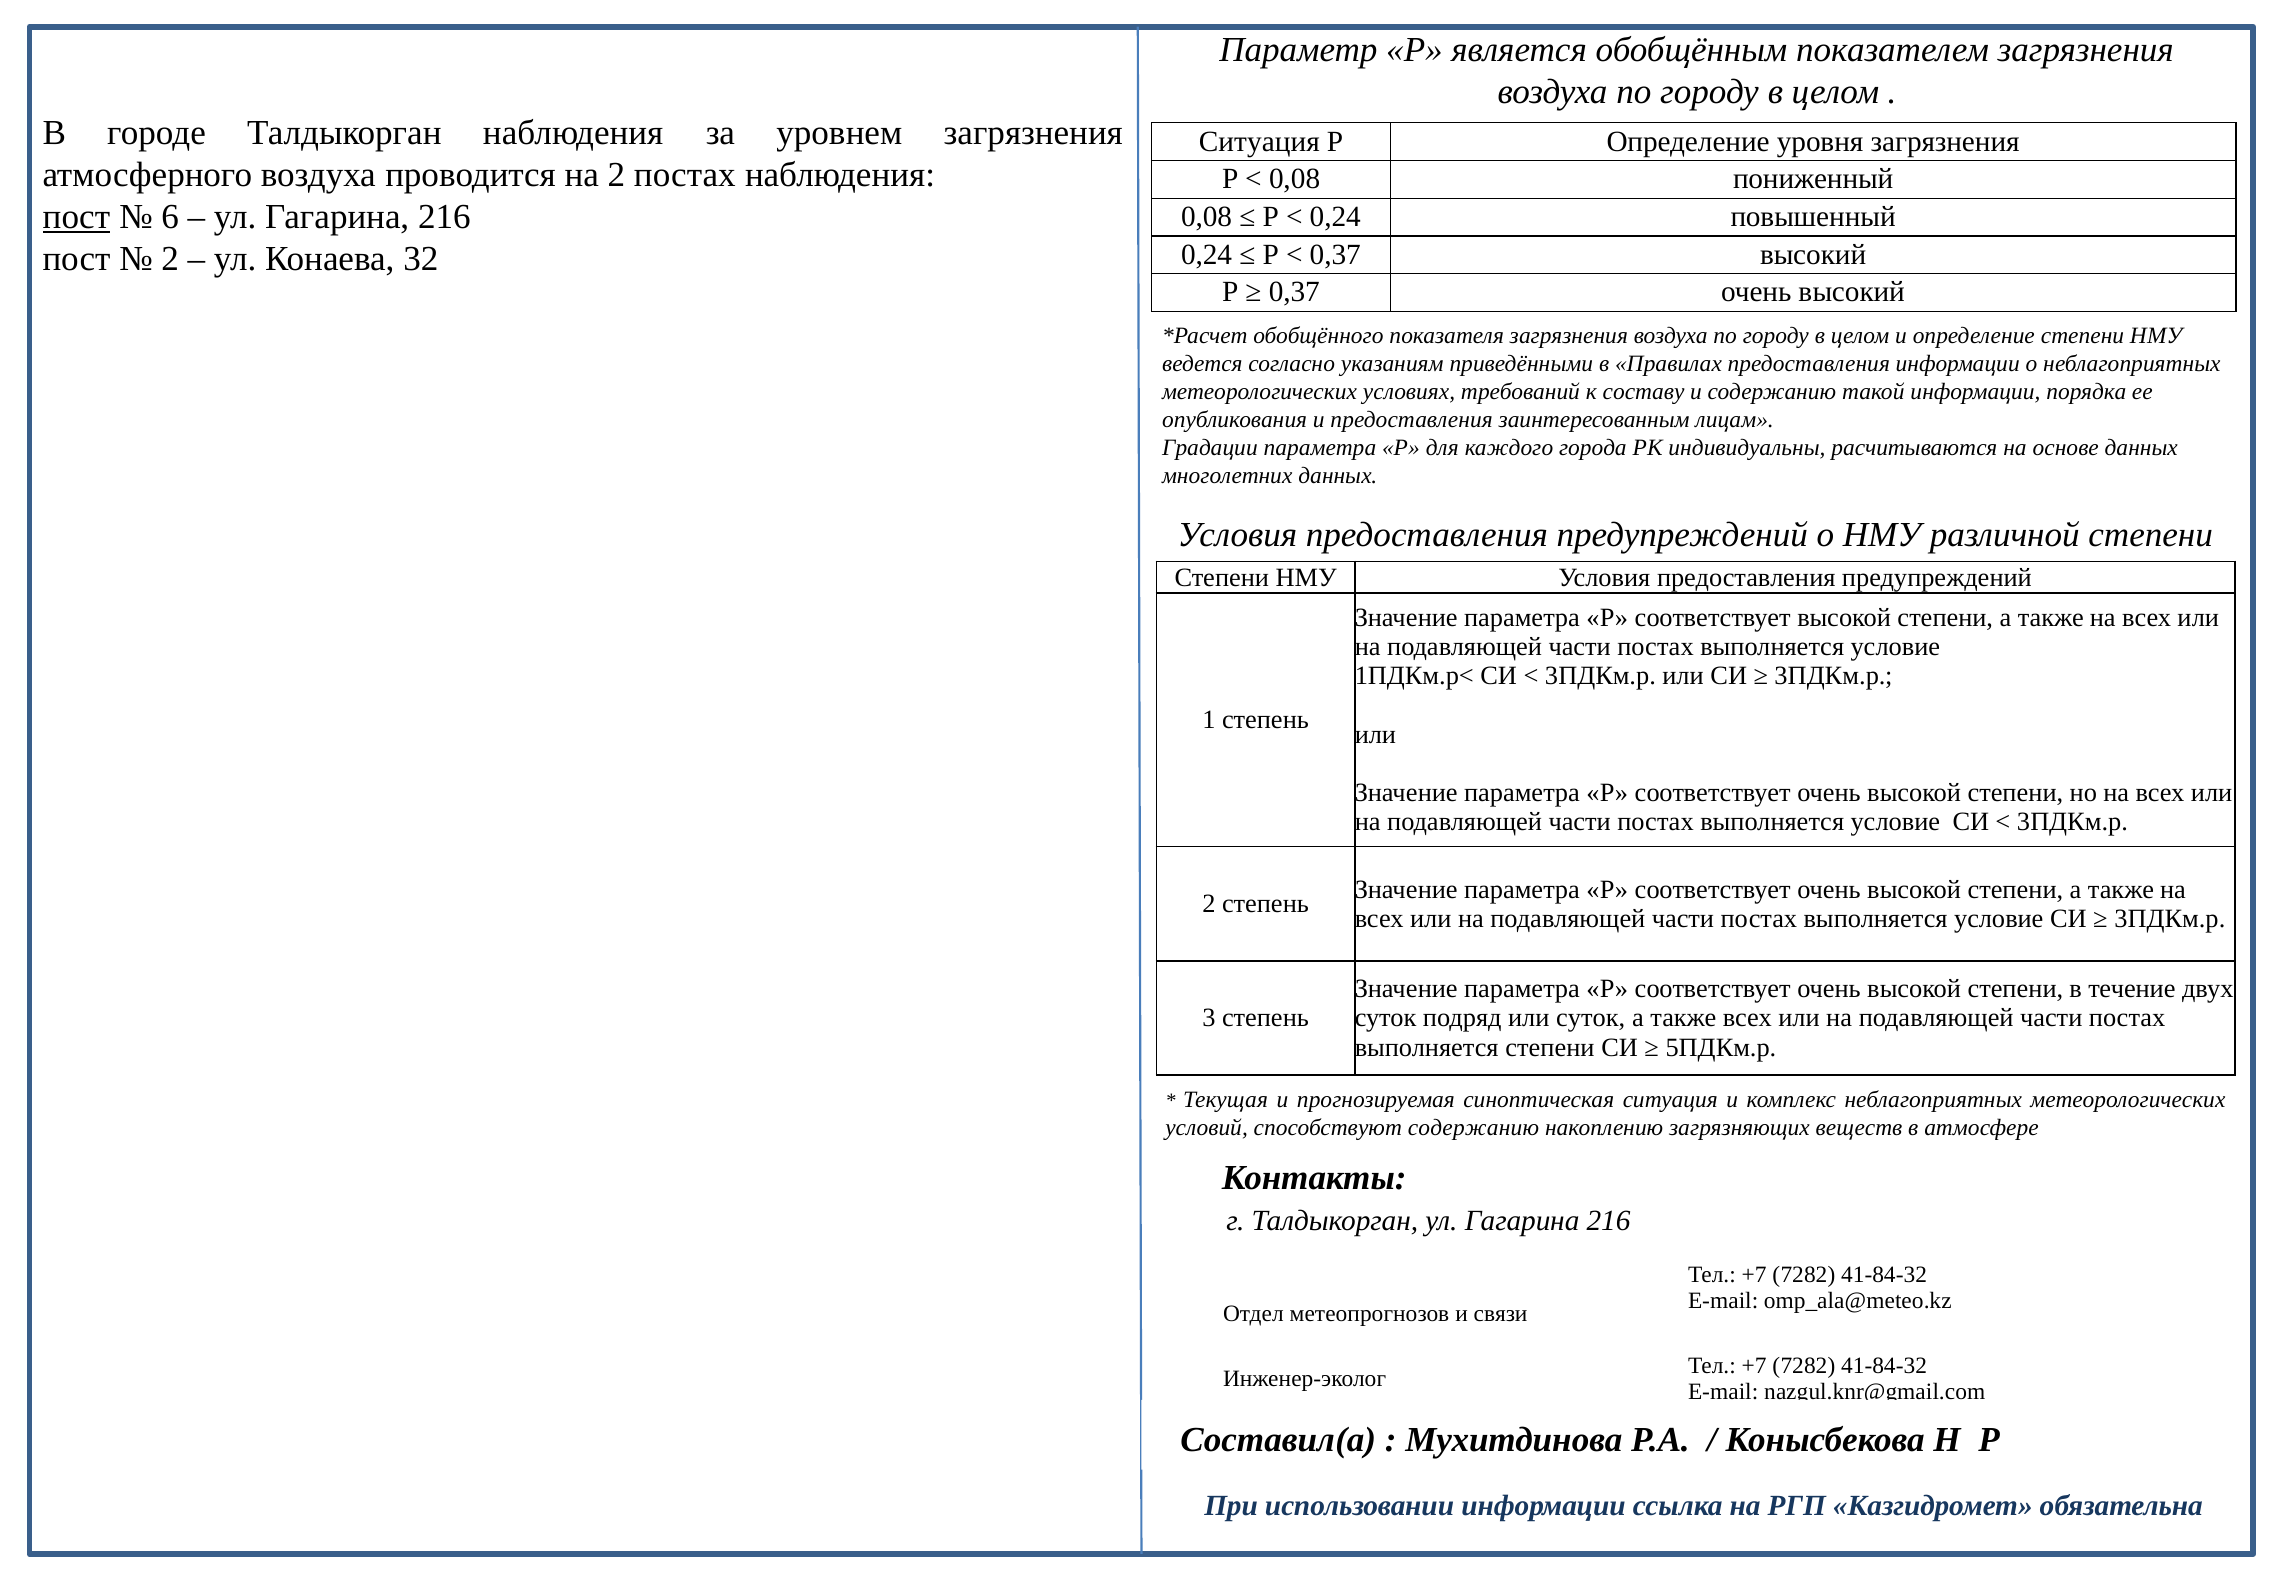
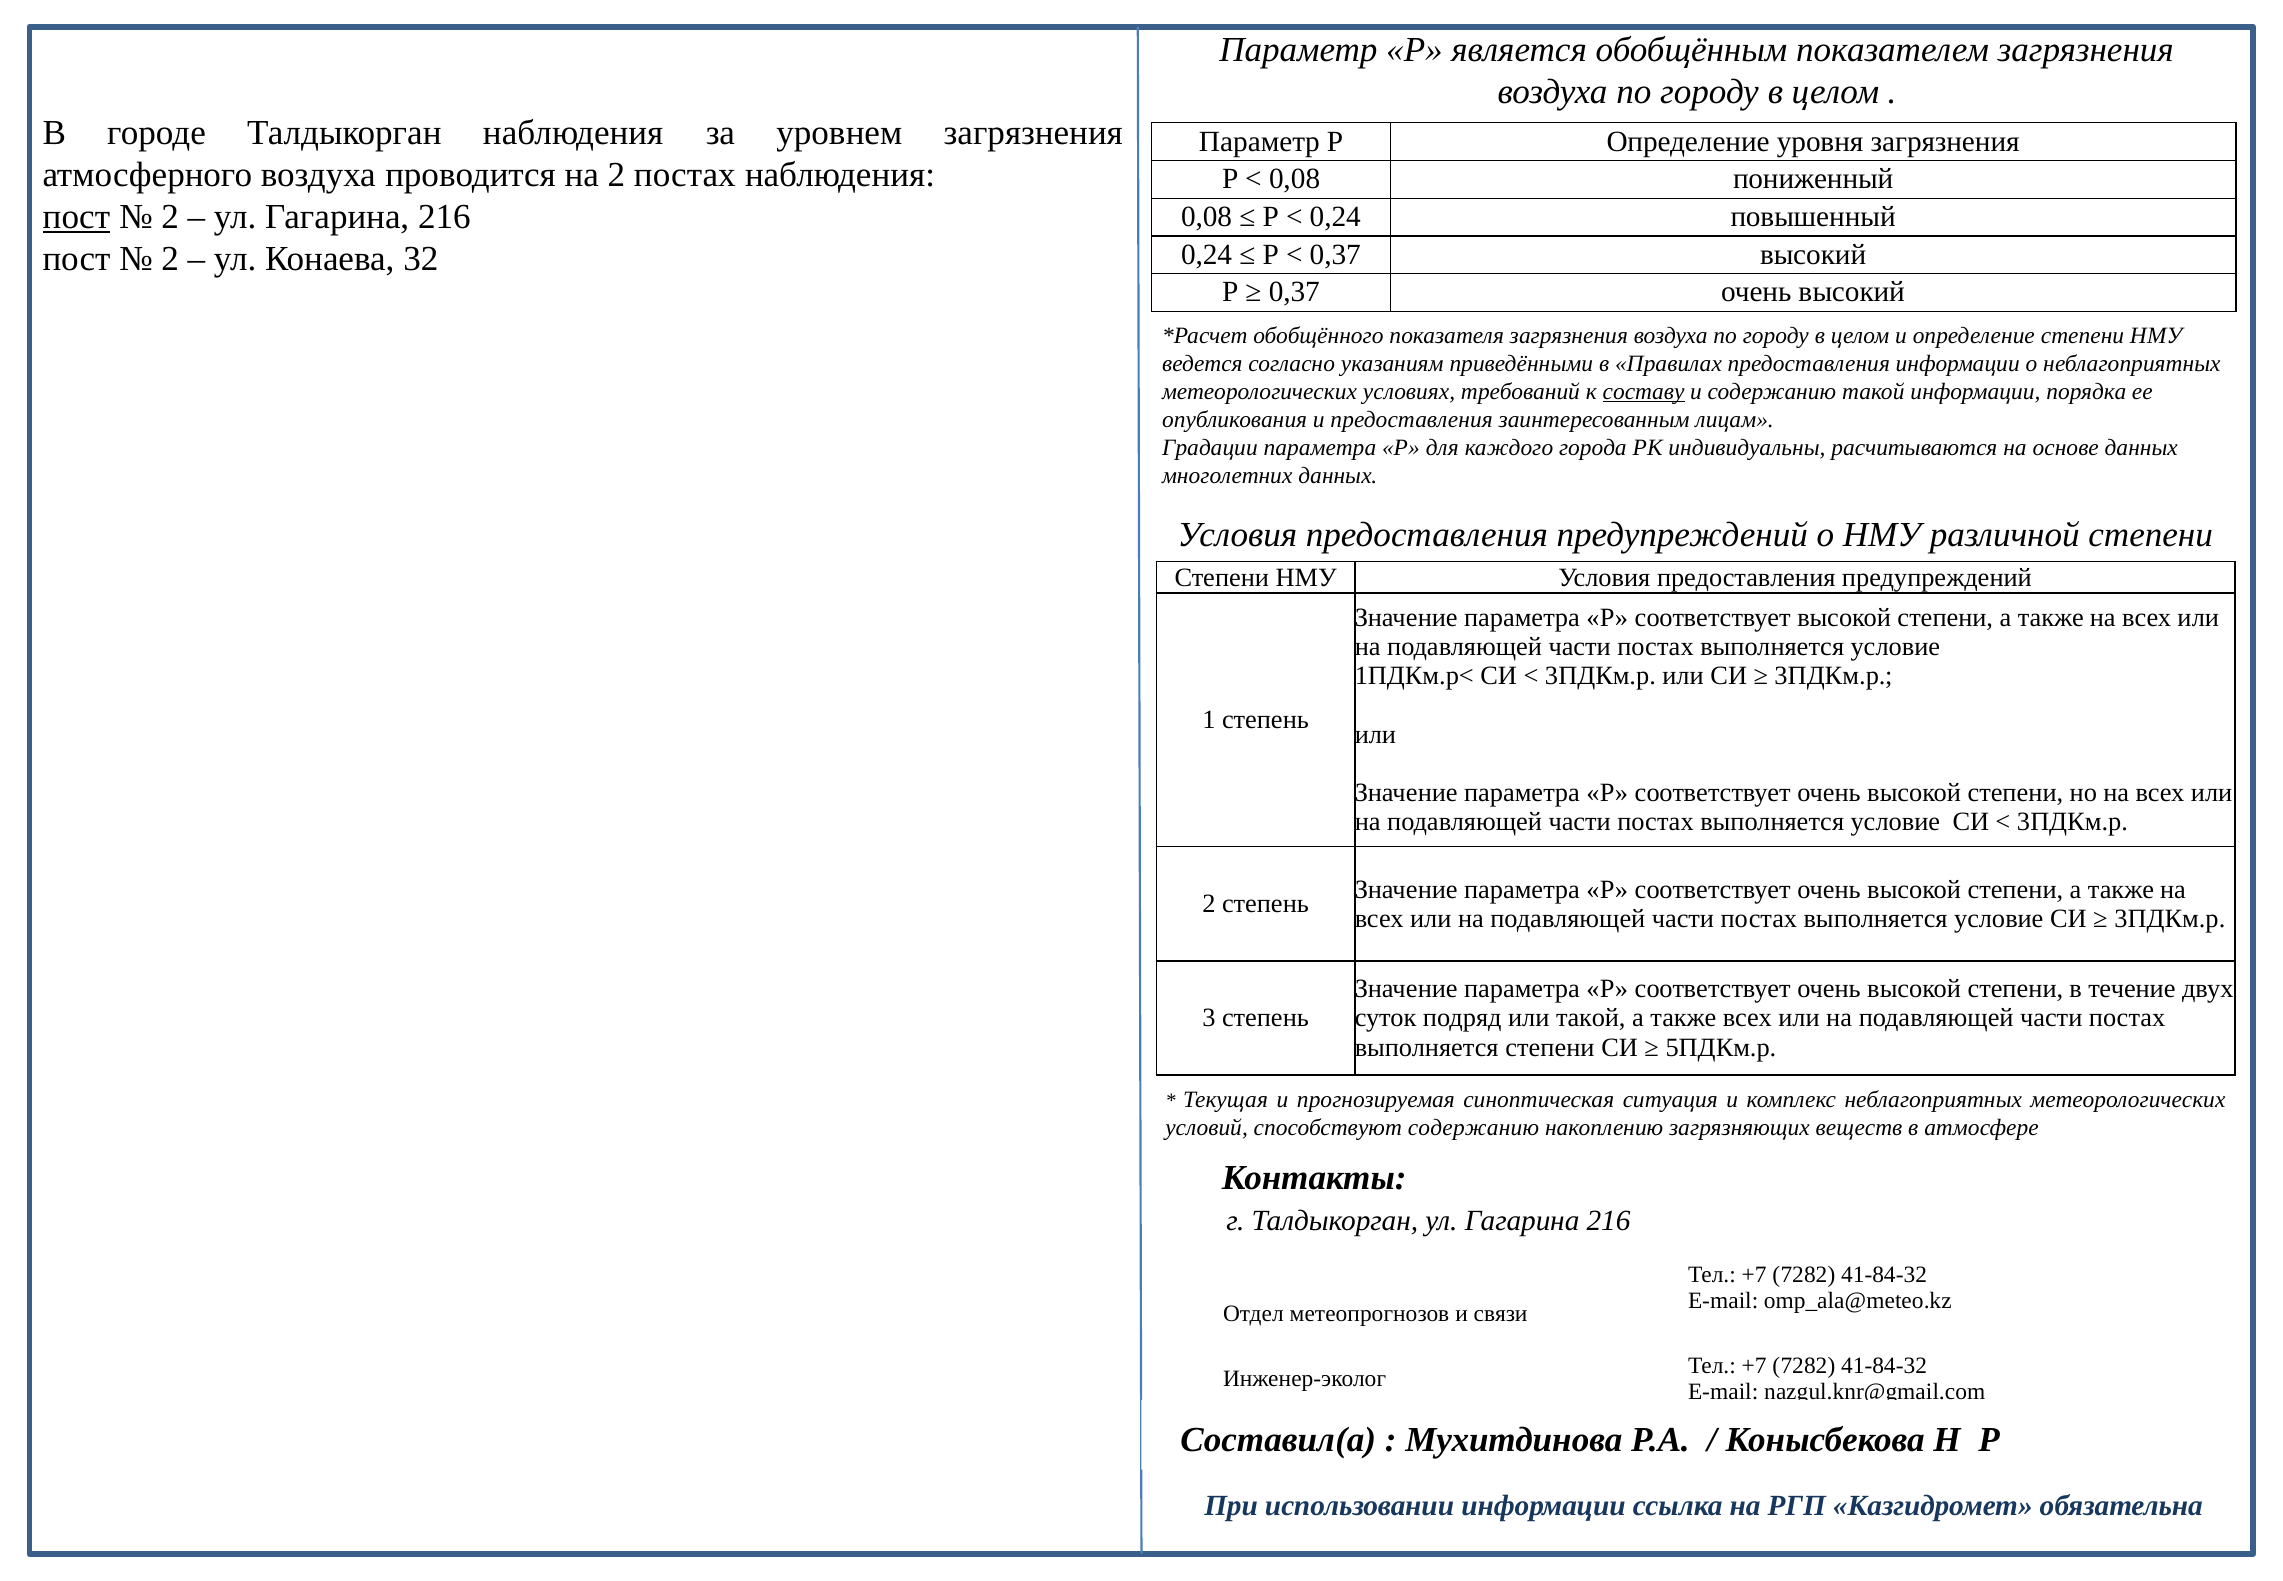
Ситуация: Ситуация -> Параметр (1259, 141)
6: 6 -> 2 (170, 217)
составу underline: none -> present (1644, 391)
или суток: суток -> такой (1591, 1018)
